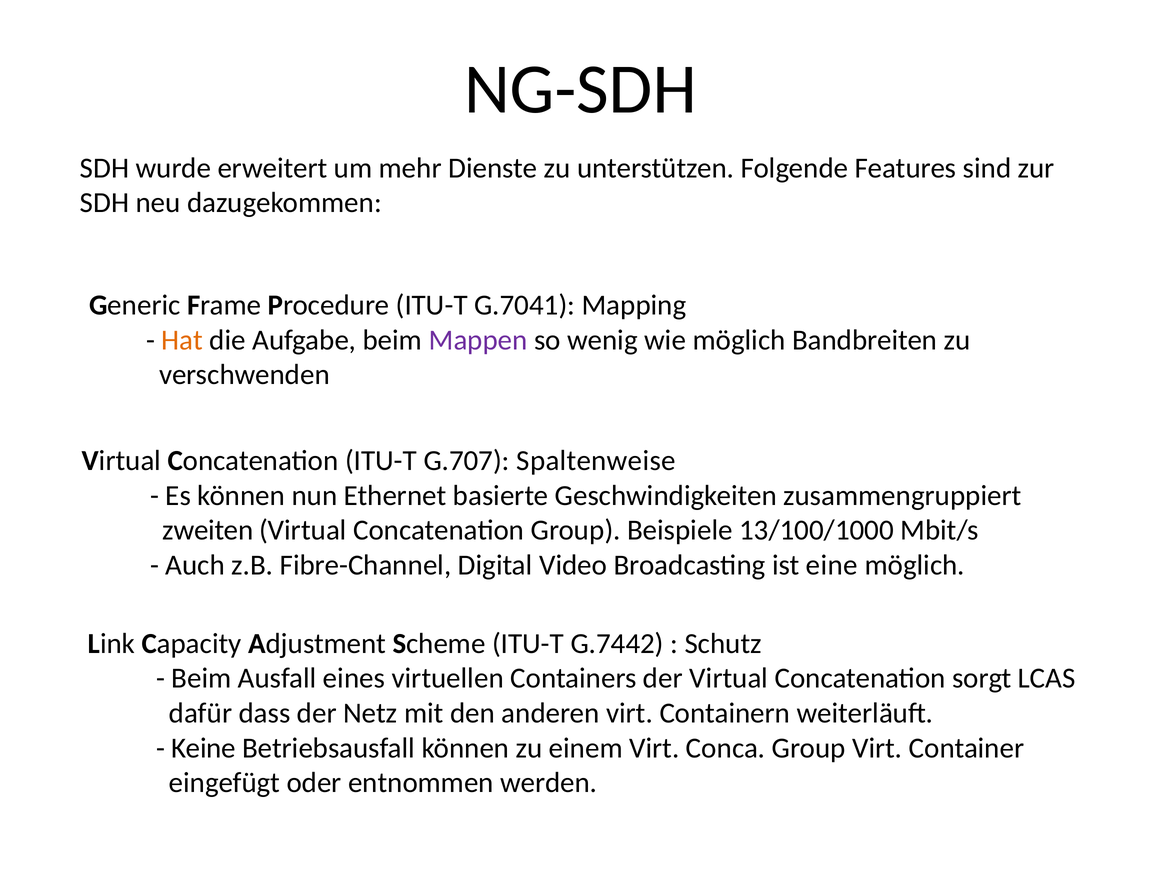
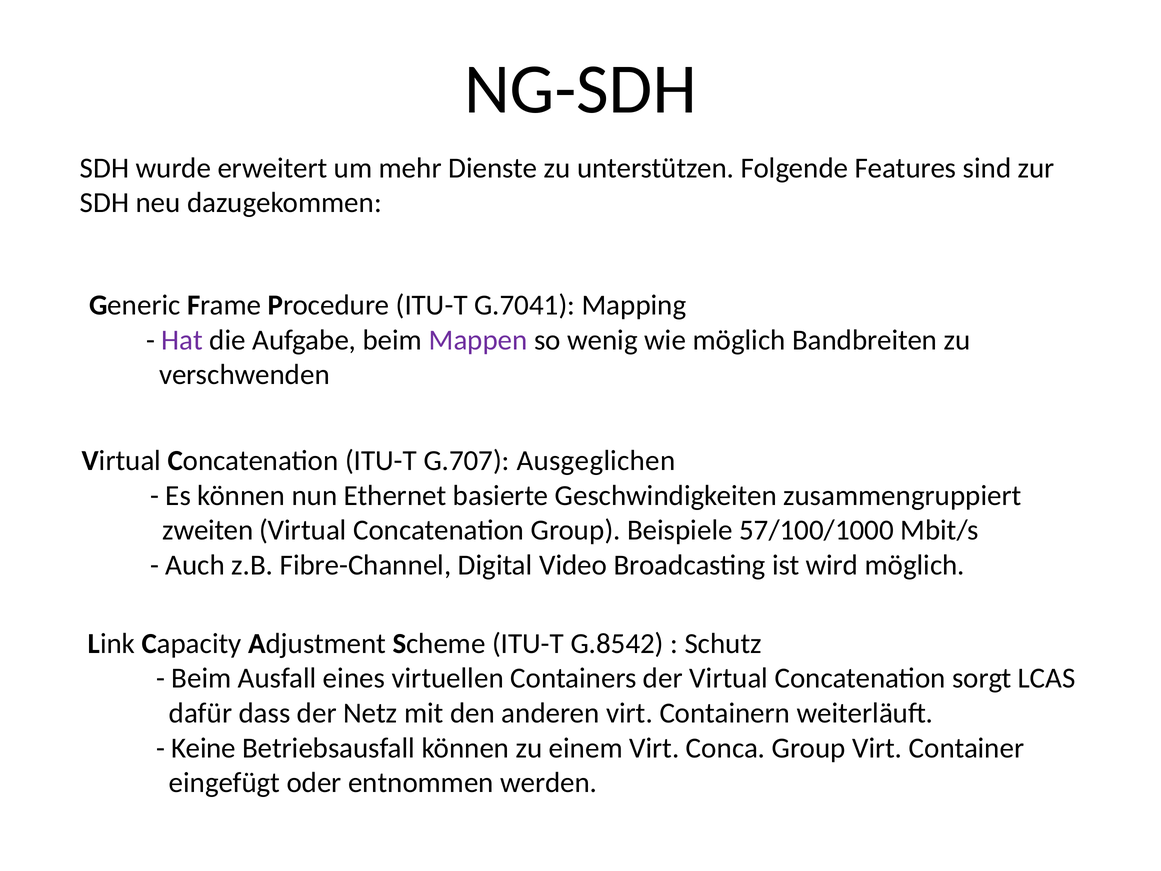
Hat colour: orange -> purple (182, 340)
Spaltenweise: Spaltenweise -> Ausgeglichen (596, 460)
13/100/1000: 13/100/1000 -> 57/100/1000 (816, 530)
eine: eine -> wird (832, 565)
G.7442: G.7442 -> G.8542 (617, 643)
